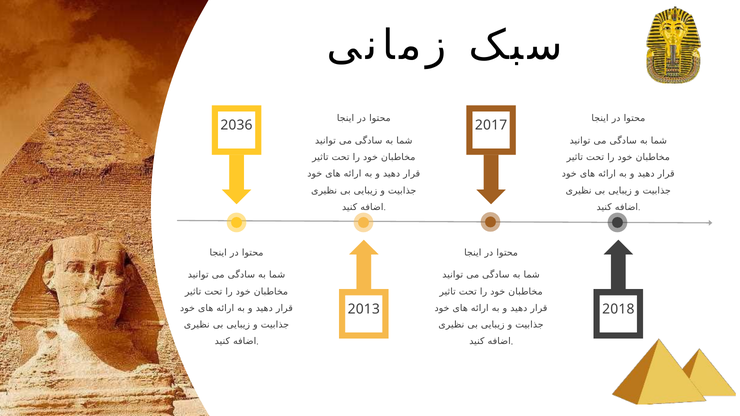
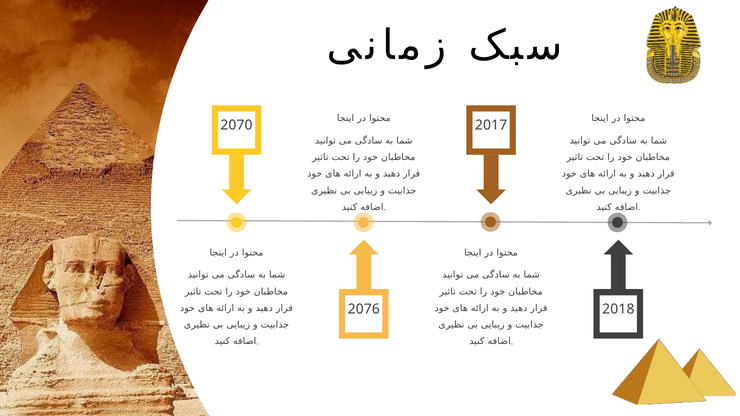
2036: 2036 -> 2070 (236, 125)
2013: 2013 -> 2076 (364, 309)
